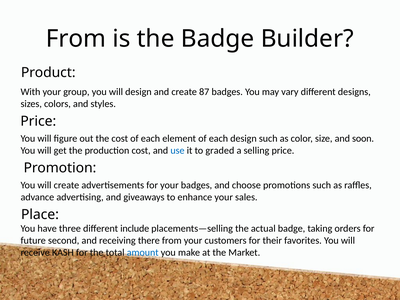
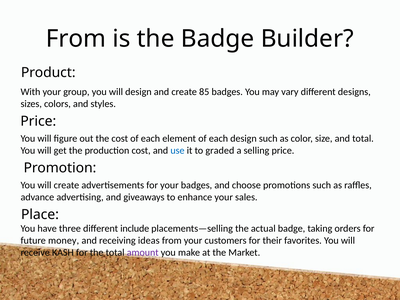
87: 87 -> 85 (204, 92)
and soon: soon -> total (363, 139)
second: second -> money (64, 241)
there: there -> ideas (149, 241)
amount colour: blue -> purple (143, 253)
